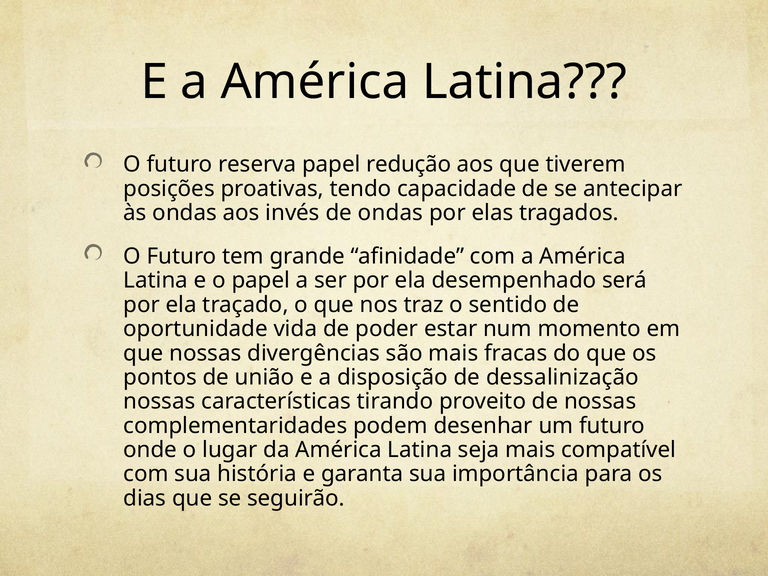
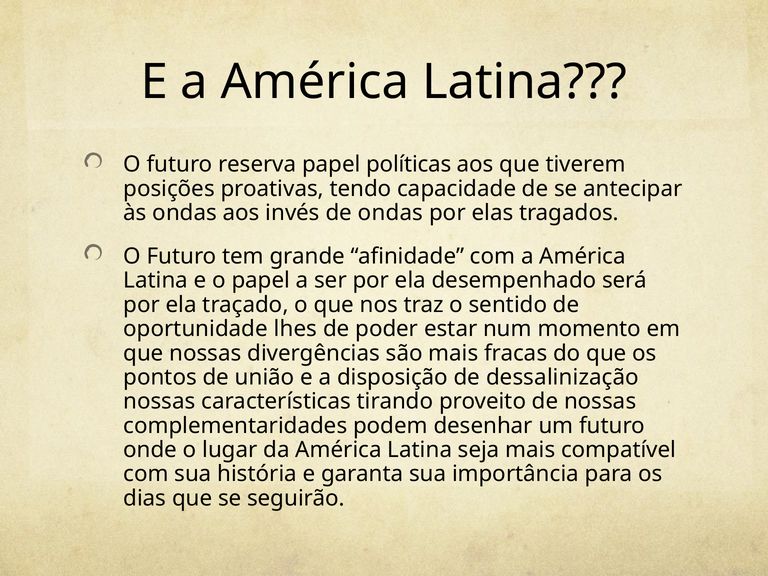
redução: redução -> políticas (409, 165)
vida: vida -> lhes (295, 329)
